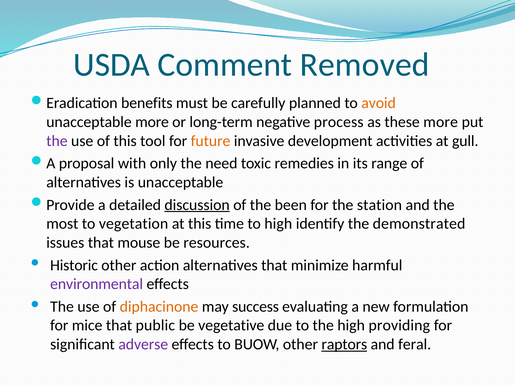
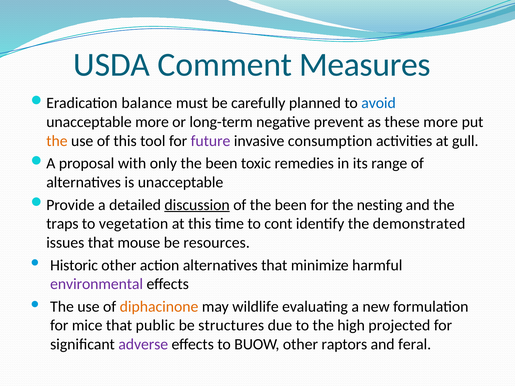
Removed: Removed -> Measures (365, 65)
benefits: benefits -> balance (147, 103)
avoid colour: orange -> blue (379, 103)
process: process -> prevent (339, 122)
the colour: purple -> orange (57, 141)
future colour: orange -> purple (211, 141)
development: development -> consumption (330, 141)
only the need: need -> been (221, 164)
station: station -> nesting (380, 205)
most: most -> traps (62, 224)
to high: high -> cont (278, 224)
success: success -> wildlife (255, 307)
vegetative: vegetative -> structures (231, 326)
providing: providing -> projected (399, 326)
raptors underline: present -> none (344, 345)
